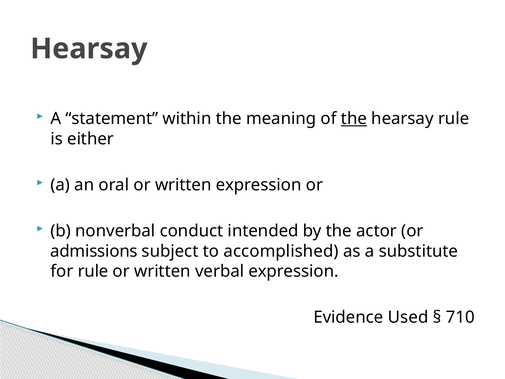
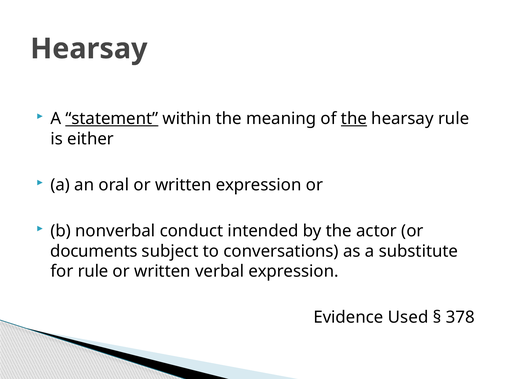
statement underline: none -> present (112, 119)
admissions: admissions -> documents (94, 251)
accomplished: accomplished -> conversations (281, 251)
710: 710 -> 378 (460, 317)
